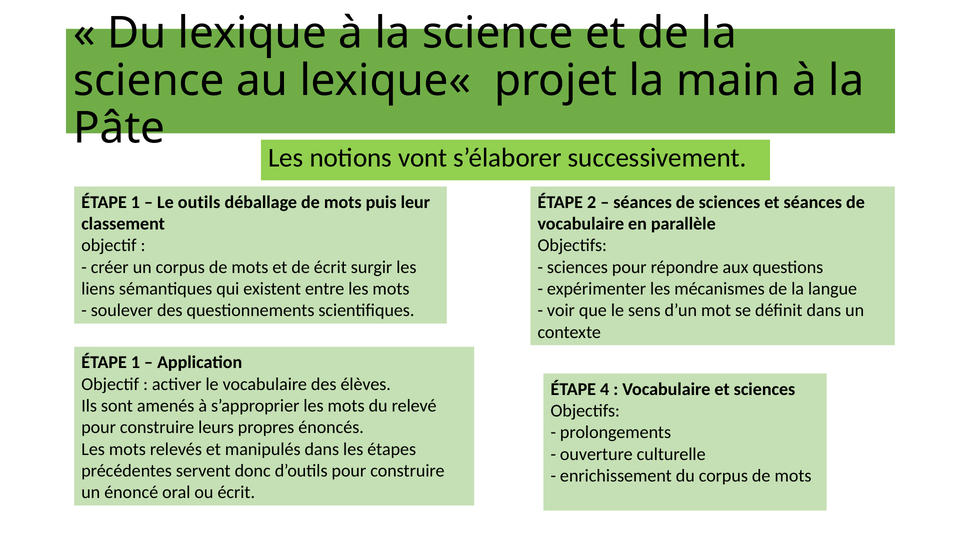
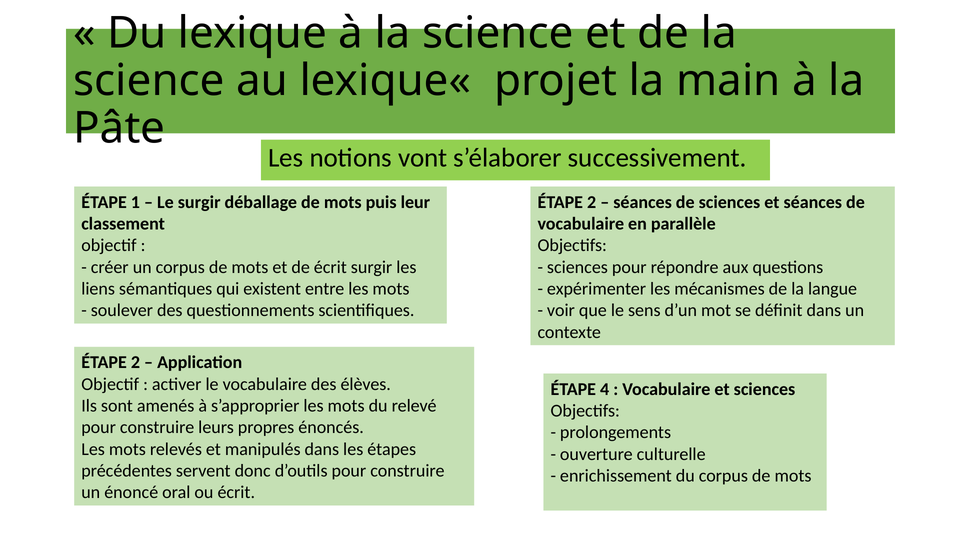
Le outils: outils -> surgir (199, 202)
1: 1 -> 2 (135, 362)
